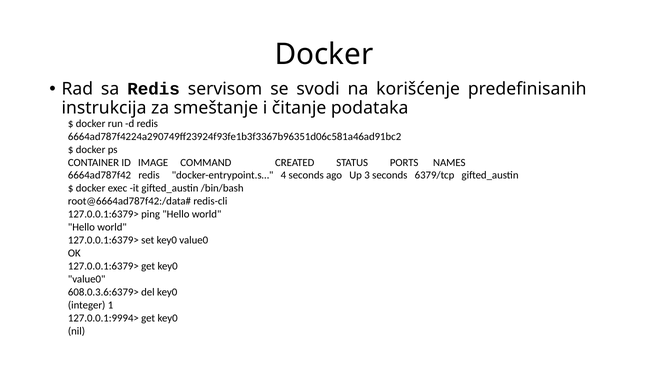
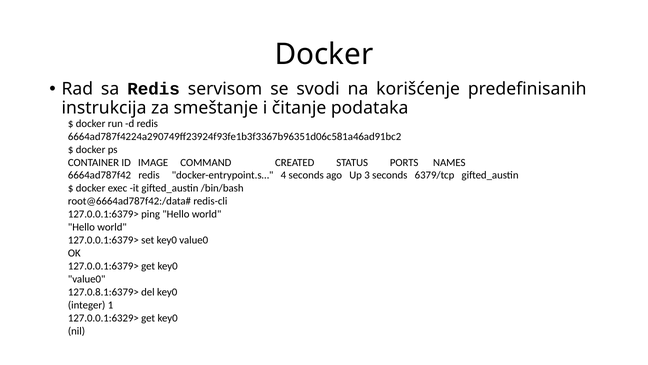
608.0.3.6:6379>: 608.0.3.6:6379> -> 127.0.8.1:6379> (103, 292)
127.0.0.1:9994>: 127.0.0.1:9994> -> 127.0.0.1:6329> (103, 318)
